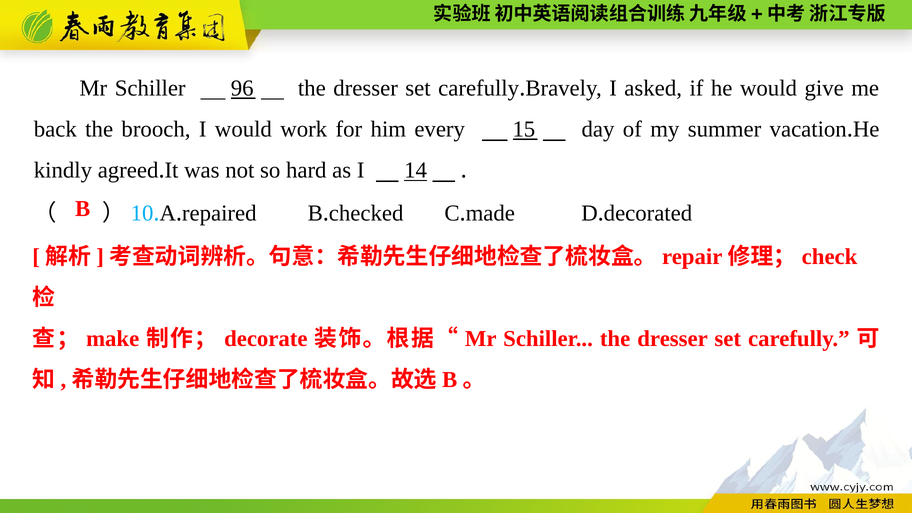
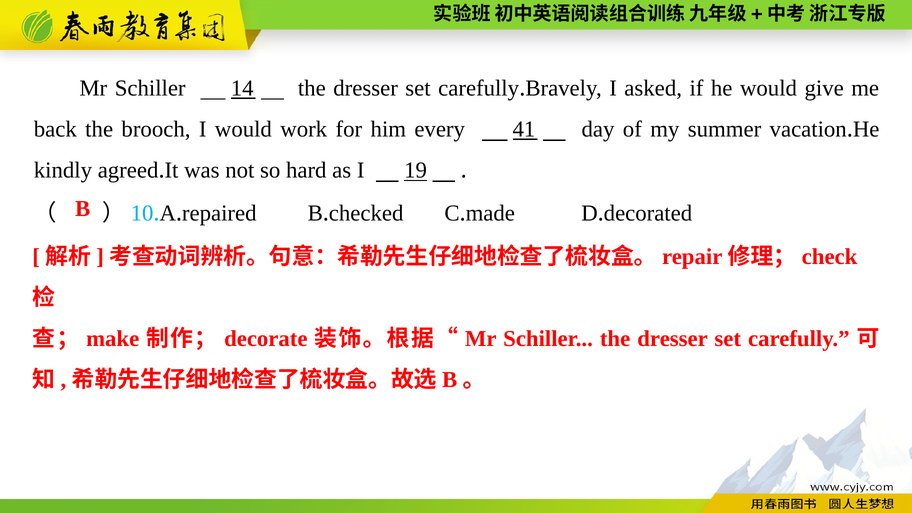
96: 96 -> 14 (242, 88)
15: 15 -> 41 (524, 129)
14: 14 -> 19 (416, 170)
